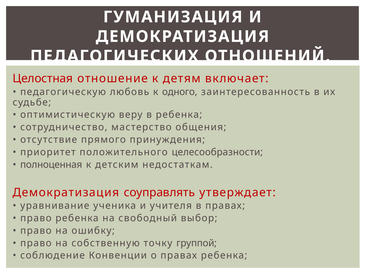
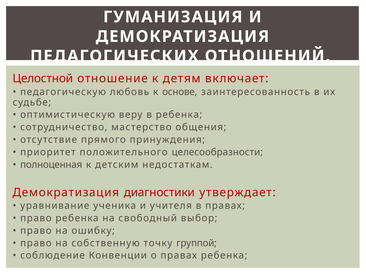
Целостная: Целостная -> Целостной (43, 78)
одного: одного -> основе (180, 92)
соуправлять: соуправлять -> диагностики (159, 192)
